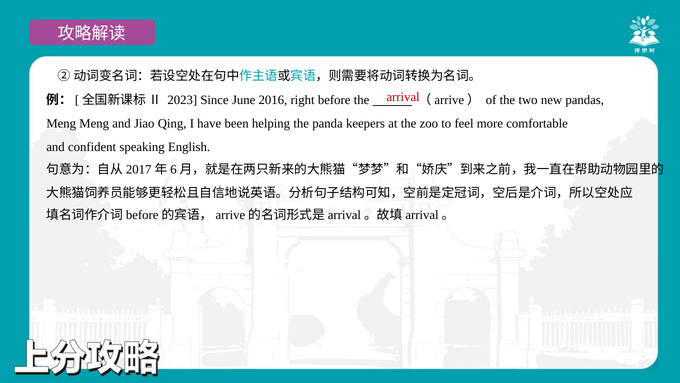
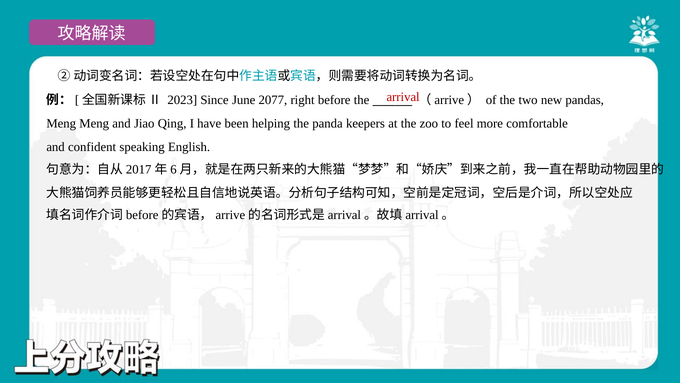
2016: 2016 -> 2077 (273, 100)
